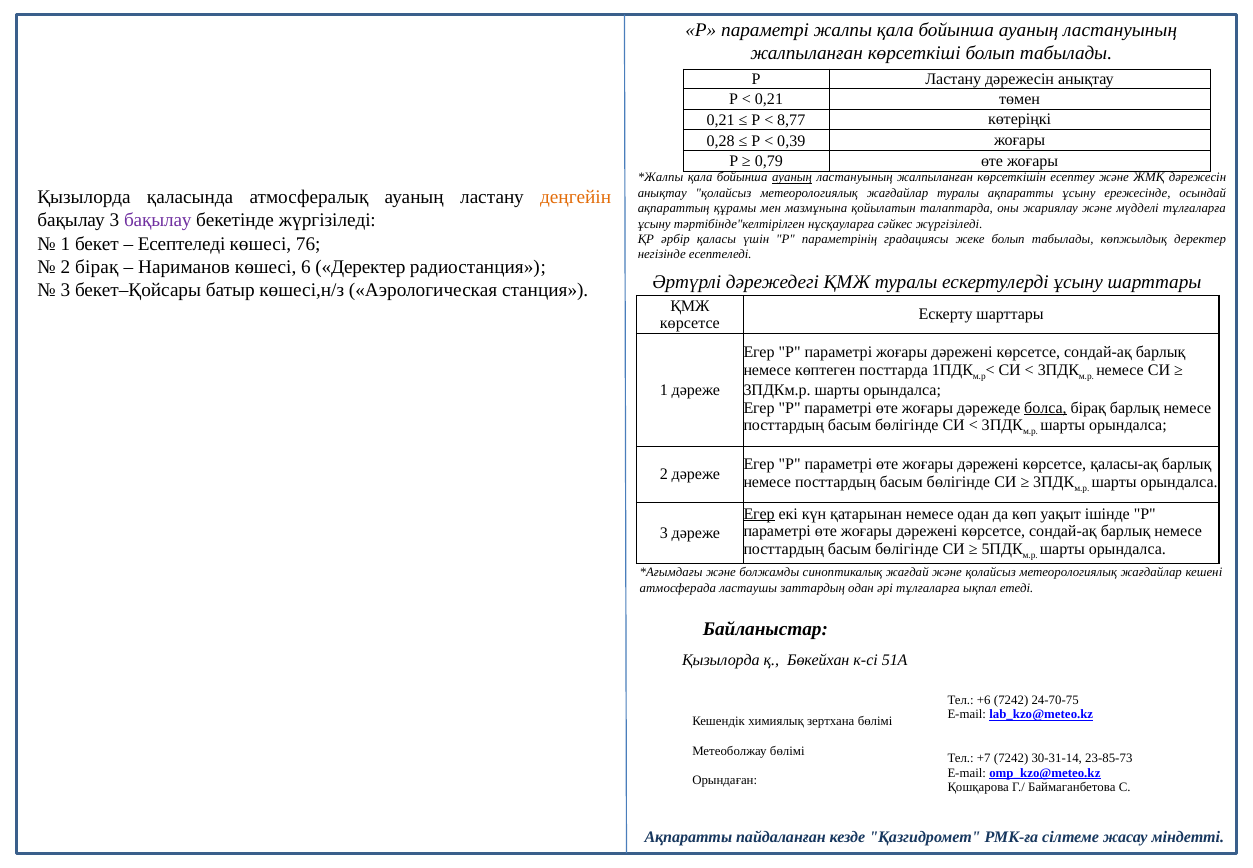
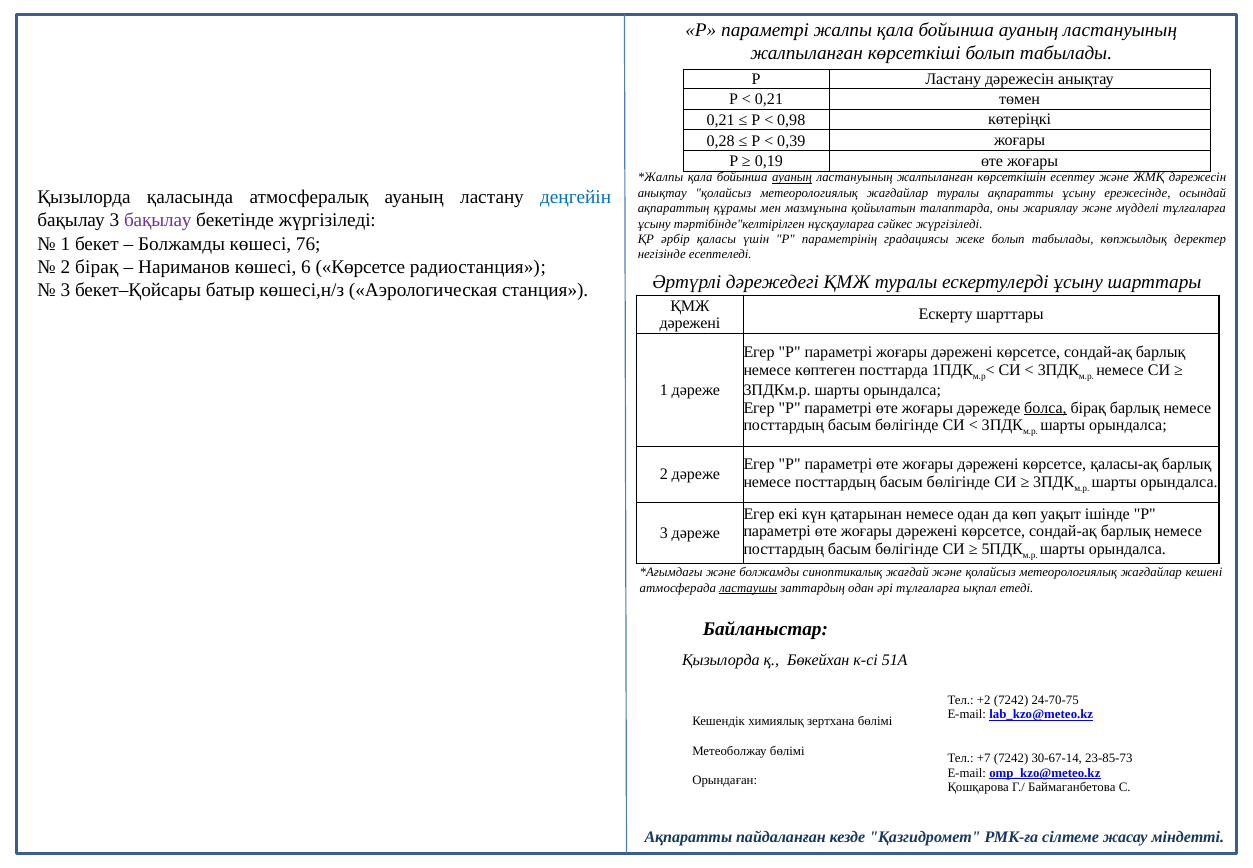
8,77: 8,77 -> 0,98 (791, 120)
0,79: 0,79 -> 0,19 (769, 161)
деңгейін colour: orange -> blue (576, 197)
Есептеледі: Есептеледі -> Болжамды (182, 243)
6 Деректер: Деректер -> Көрсетсе (360, 267)
көрсетсе: көрсетсе -> дәрежені (690, 323)
Егер underline: present -> none (759, 513)
ластаушы underline: none -> present (748, 587)
+6: +6 -> +2 (984, 700)
30-31-14: 30-31-14 -> 30-67-14 (1057, 758)
